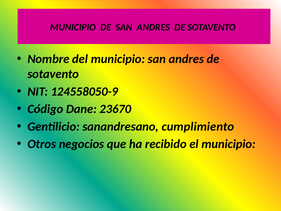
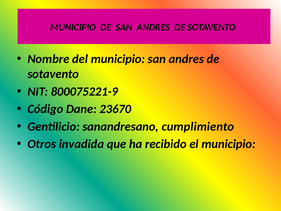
124558050-9: 124558050-9 -> 800075221-9 (84, 91)
negocios: negocios -> invadida (81, 144)
